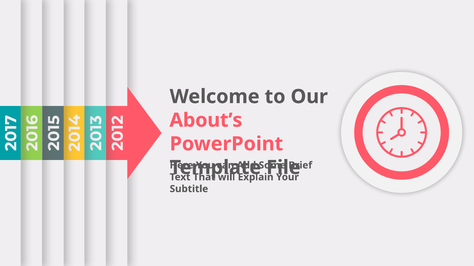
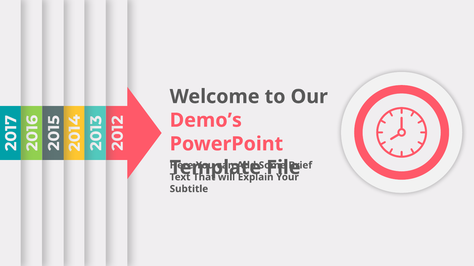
About’s: About’s -> Demo’s (206, 121)
